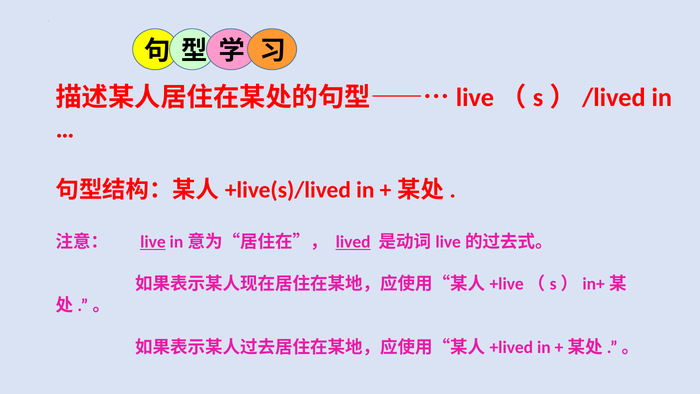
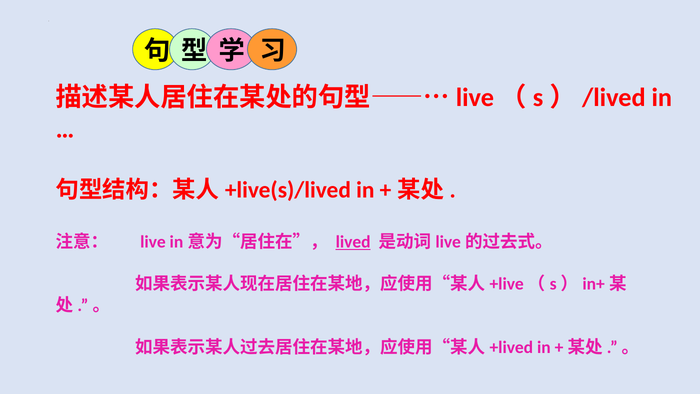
live underline: present -> none (153, 242)
